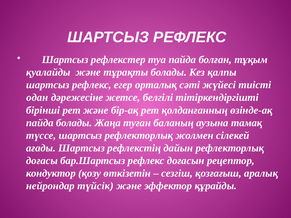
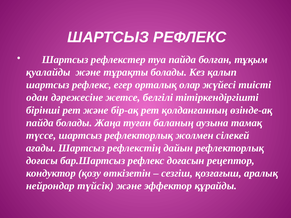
қалпы: қалпы -> қалып (222, 72)
сәті: сәті -> олар (190, 85)
